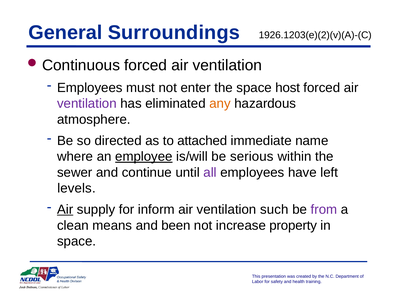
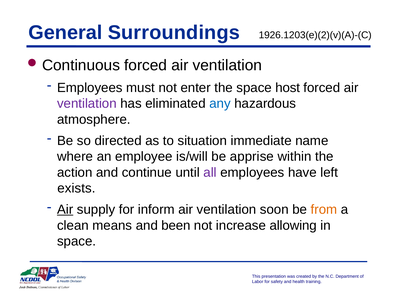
any colour: orange -> blue (220, 103)
attached: attached -> situation (202, 141)
employee underline: present -> none (144, 156)
serious: serious -> apprise (252, 156)
sewer: sewer -> action (75, 172)
levels: levels -> exists (77, 188)
such: such -> soon (274, 209)
from colour: purple -> orange (324, 209)
property: property -> allowing (293, 225)
